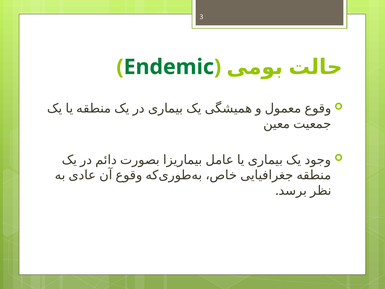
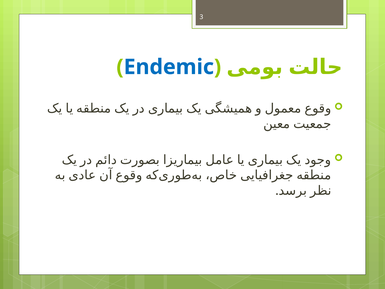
Endemic colour: green -> blue (169, 67)
